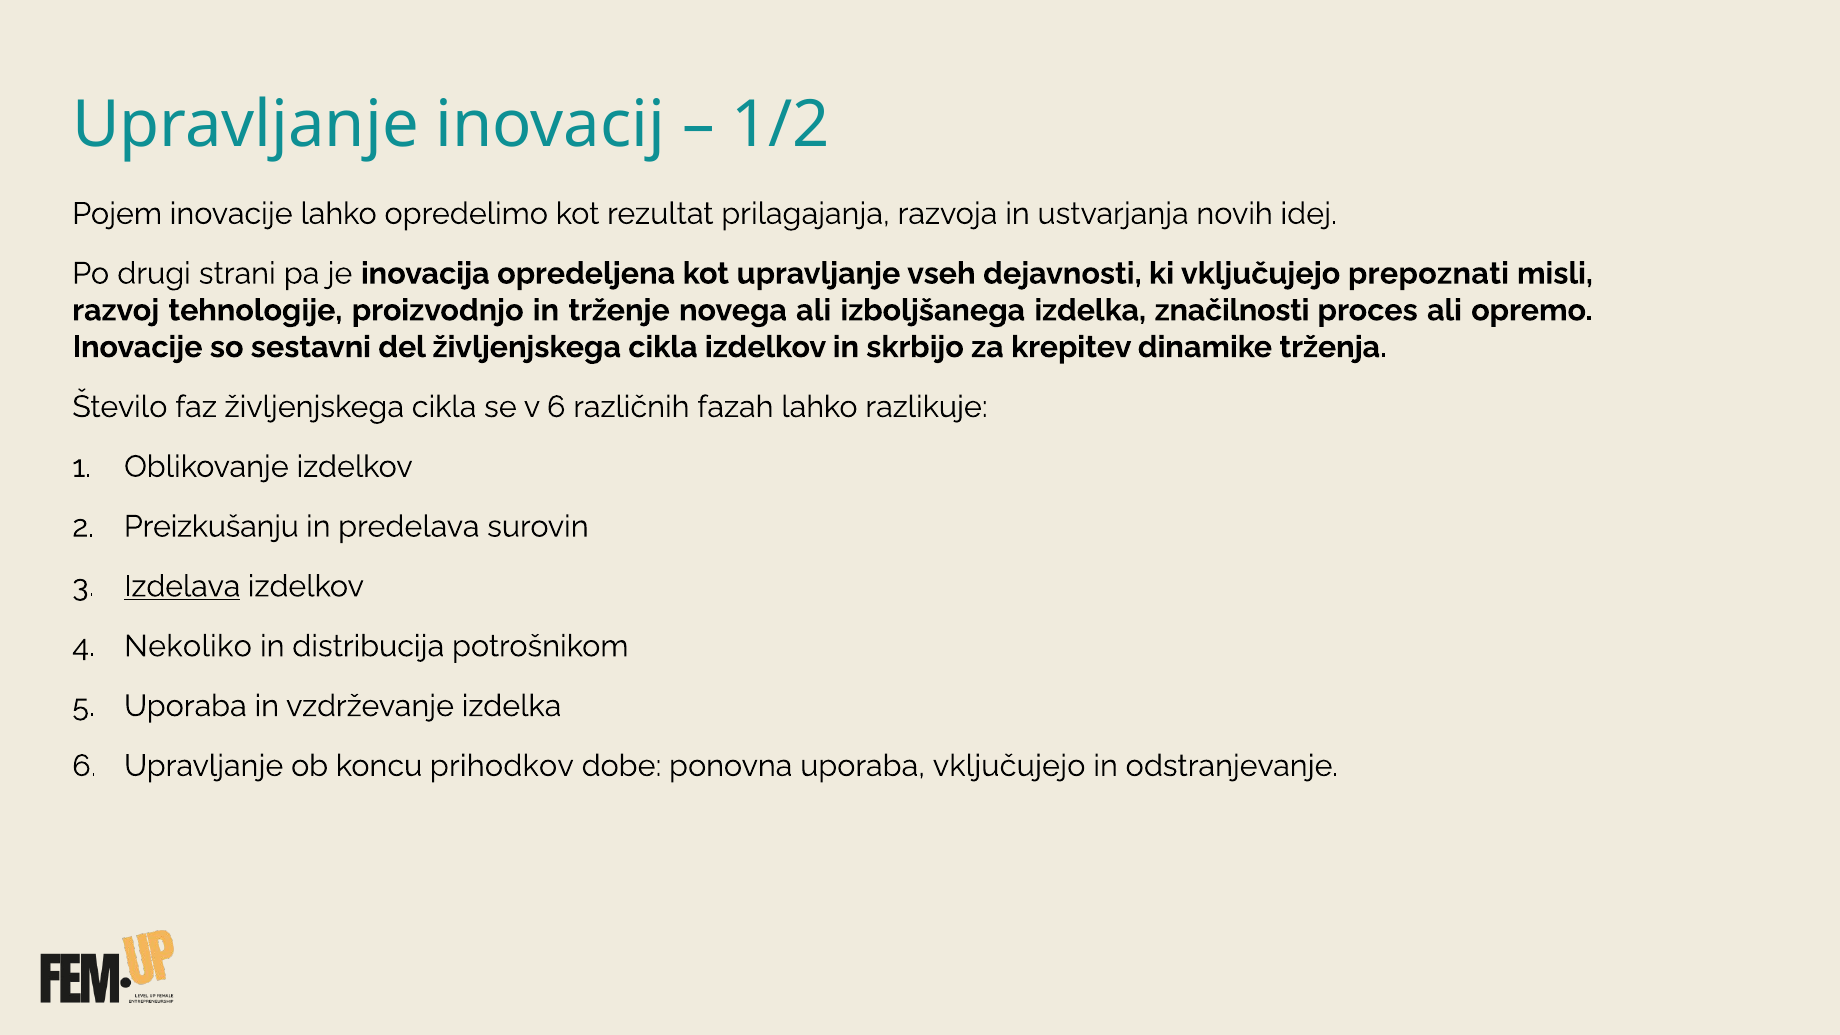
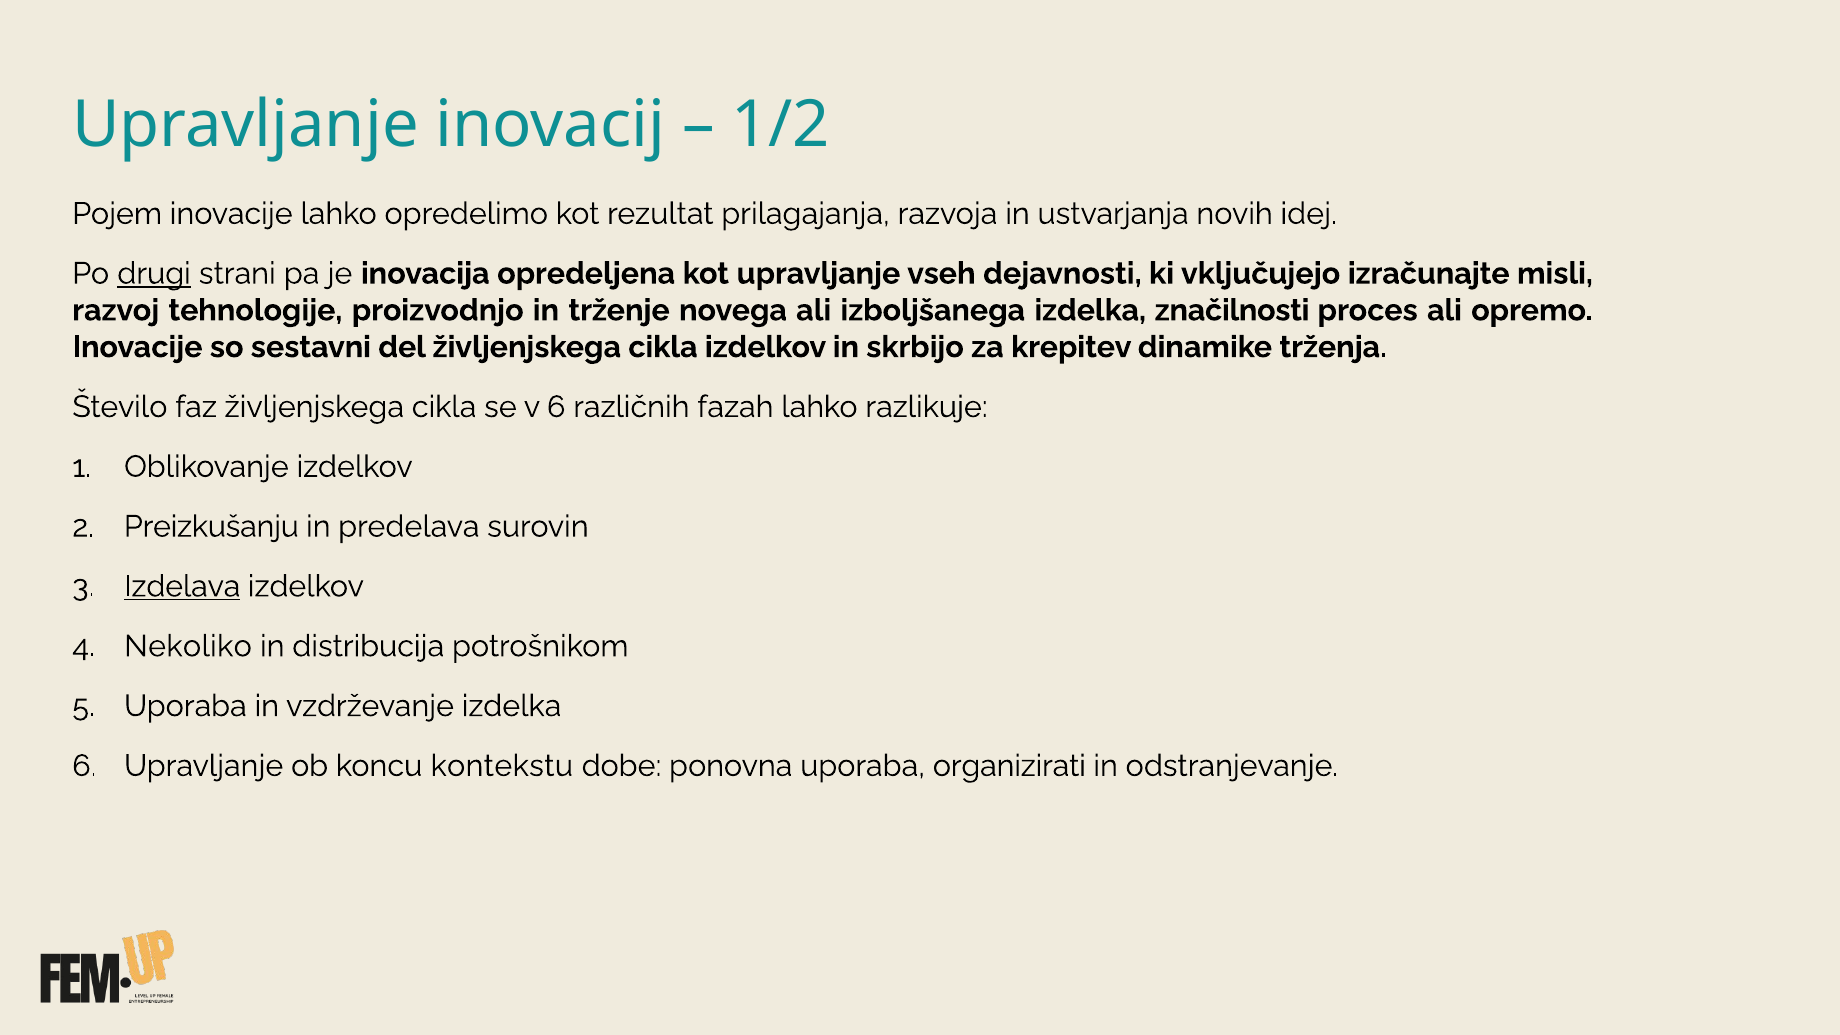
drugi underline: none -> present (154, 273)
prepoznati: prepoznati -> izračunajte (1429, 273)
prihodkov: prihodkov -> kontekstu (502, 766)
uporaba vključujejo: vključujejo -> organizirati (1009, 766)
